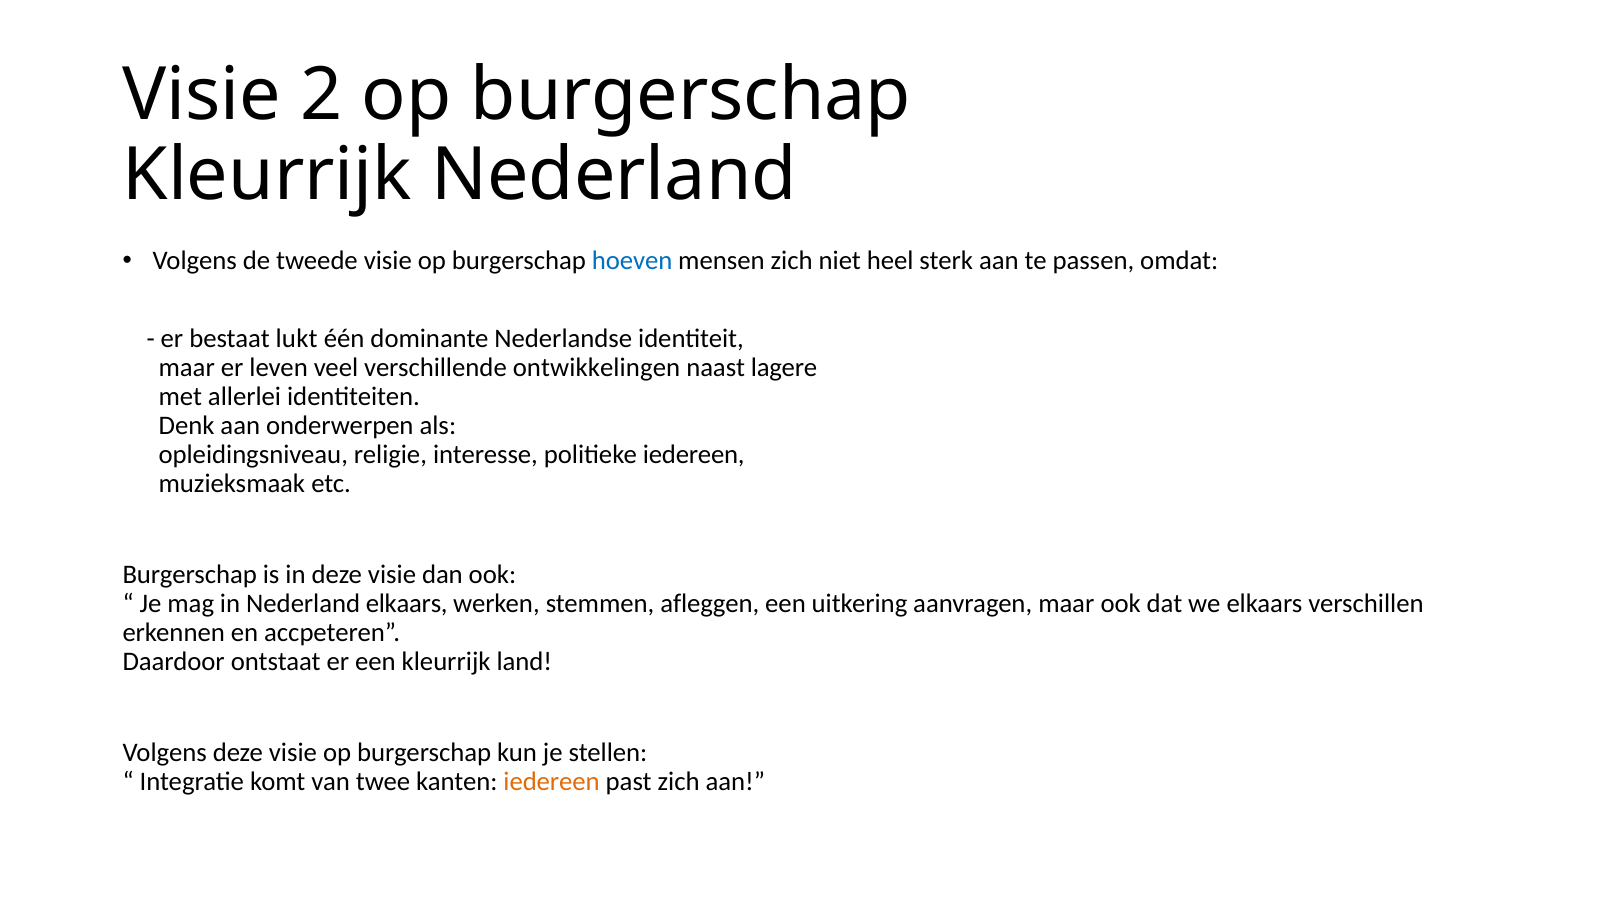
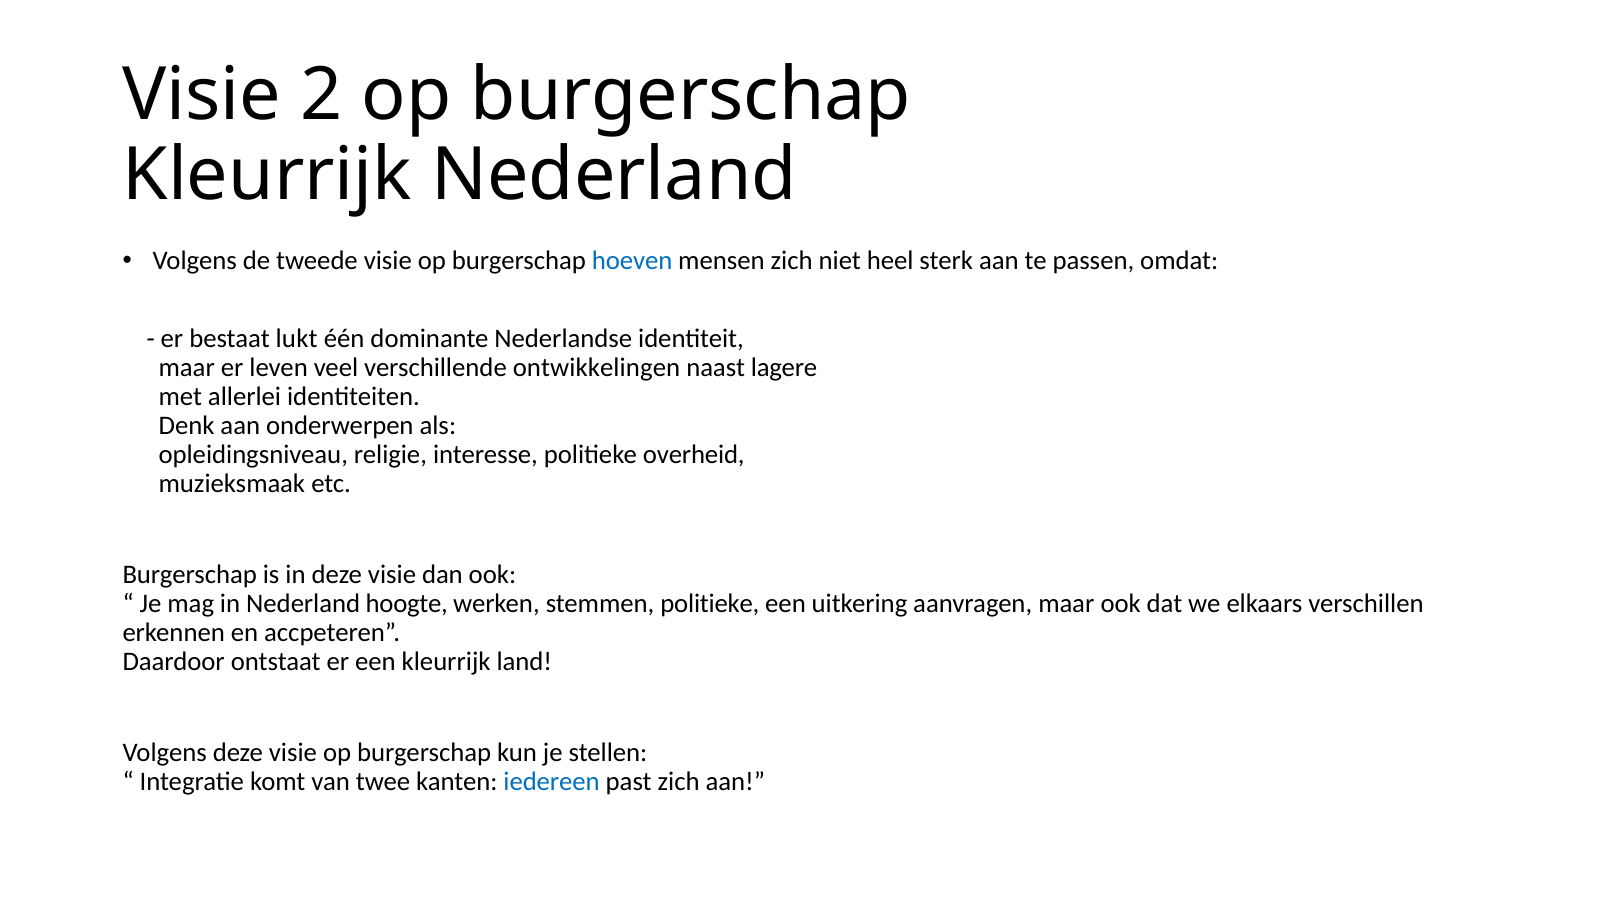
politieke iedereen: iedereen -> overheid (694, 454)
Nederland elkaars: elkaars -> hoogte (407, 603)
stemmen afleggen: afleggen -> politieke (710, 603)
iedereen colour: orange -> blue (552, 781)
